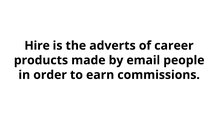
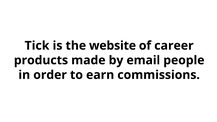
Hire: Hire -> Tick (37, 46)
adverts: adverts -> website (113, 46)
